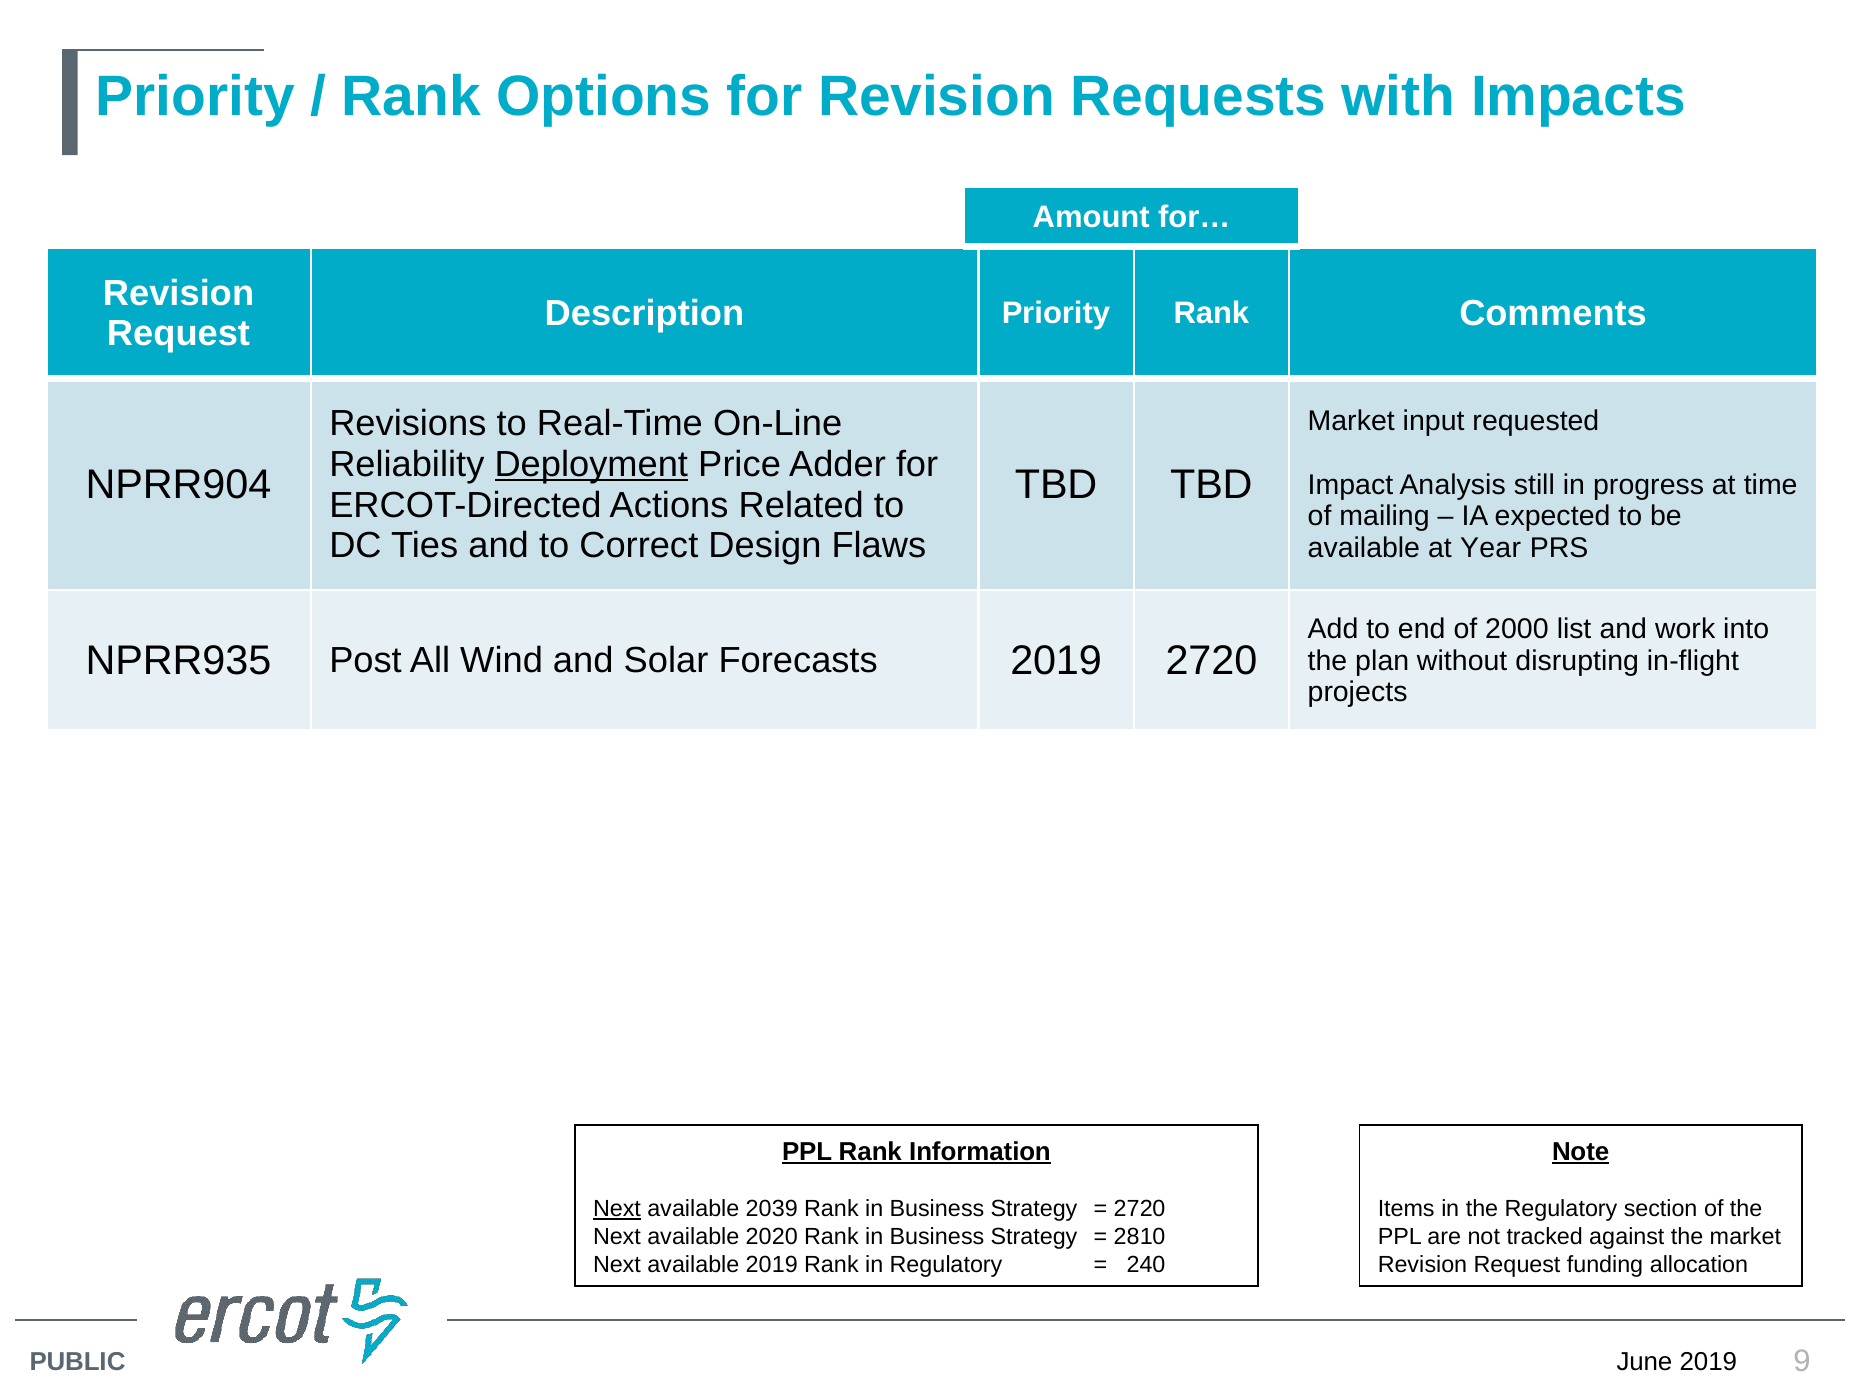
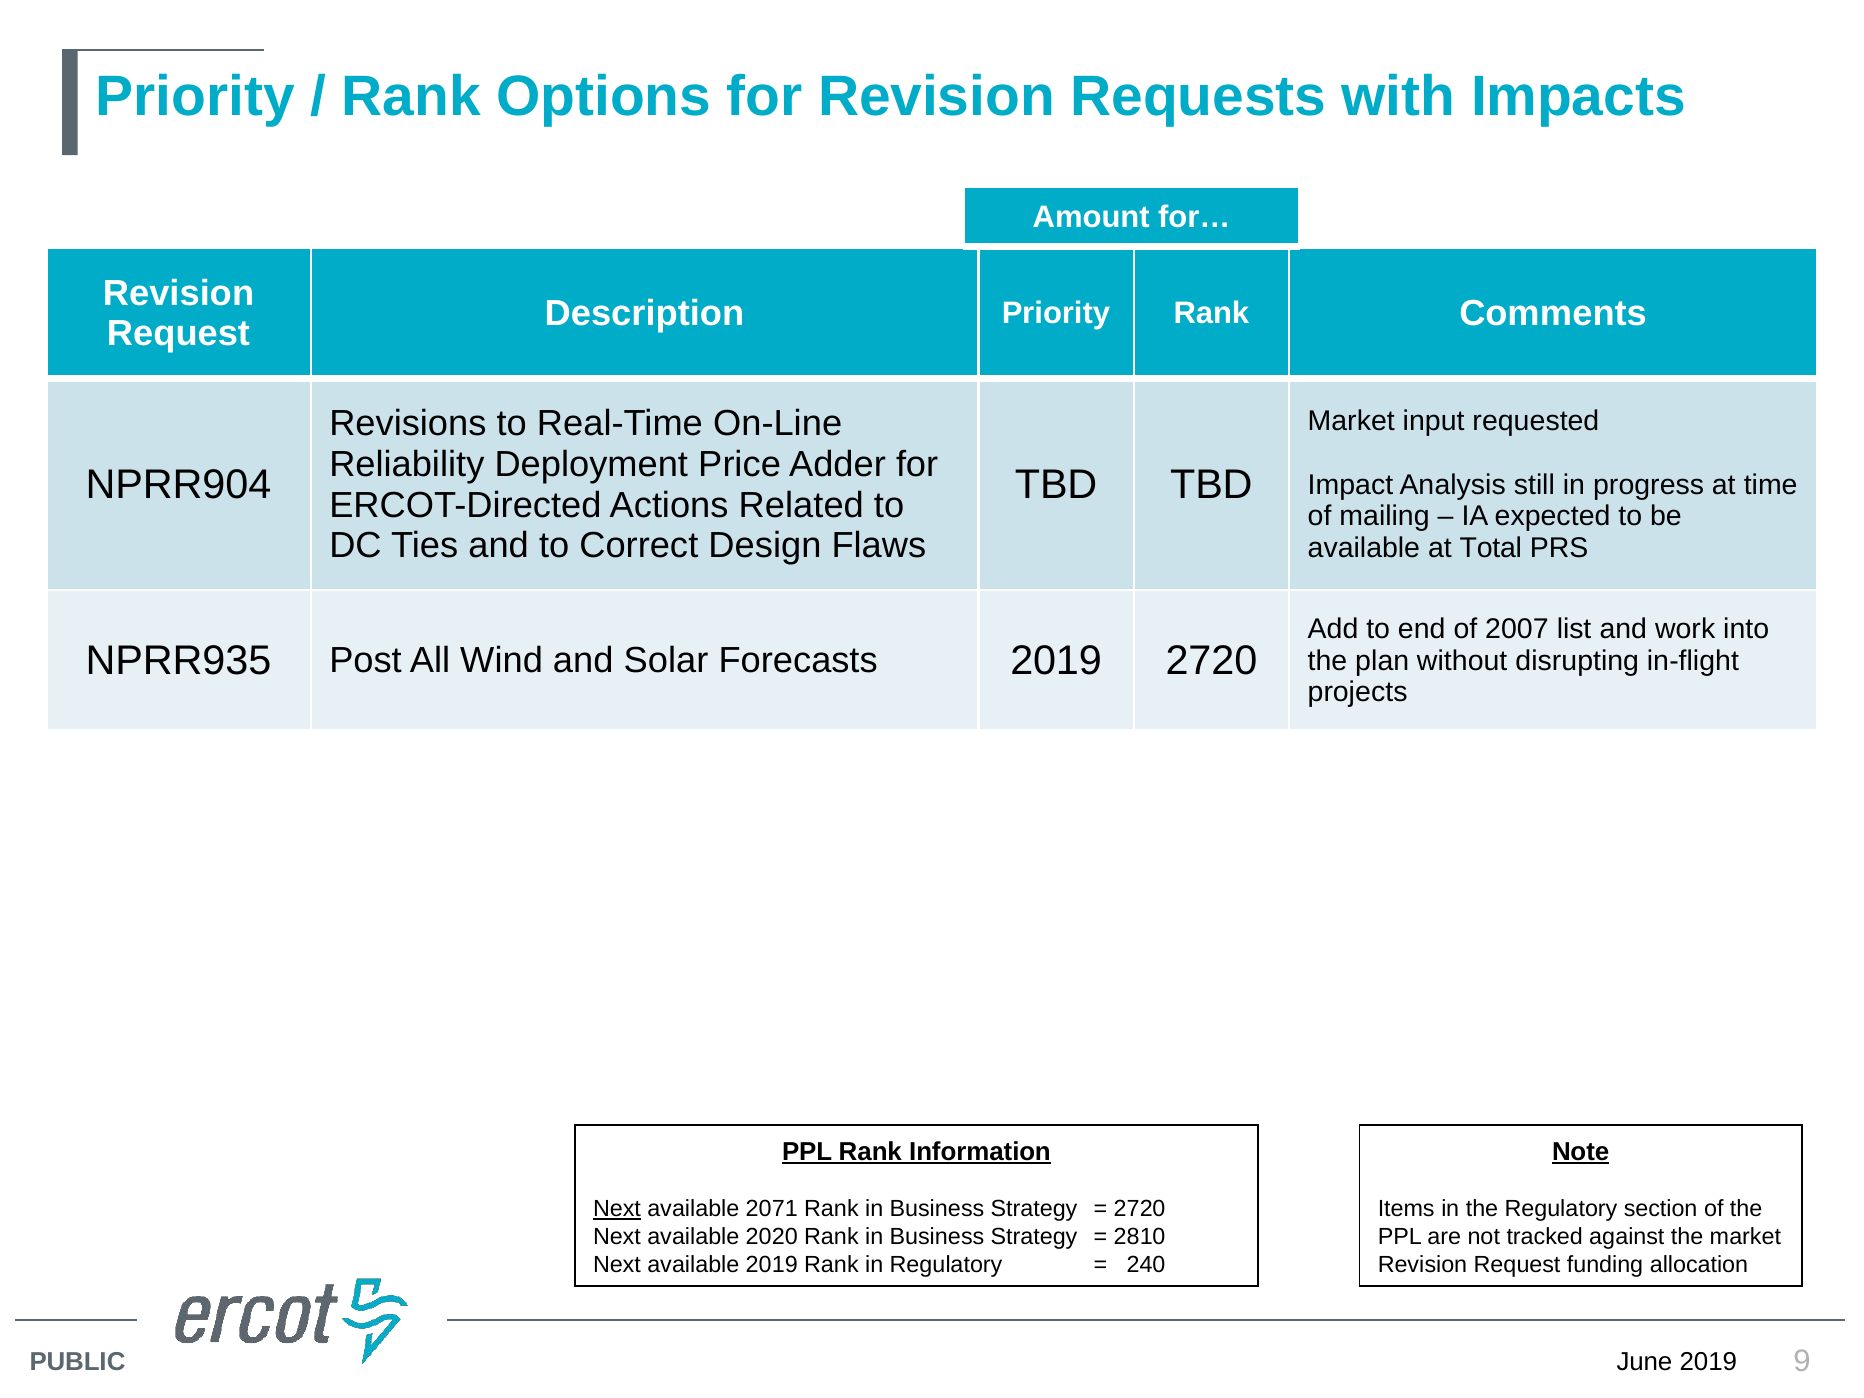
Deployment underline: present -> none (591, 464)
Year: Year -> Total (1491, 548)
2000: 2000 -> 2007 (1517, 629)
2039: 2039 -> 2071 (772, 1209)
